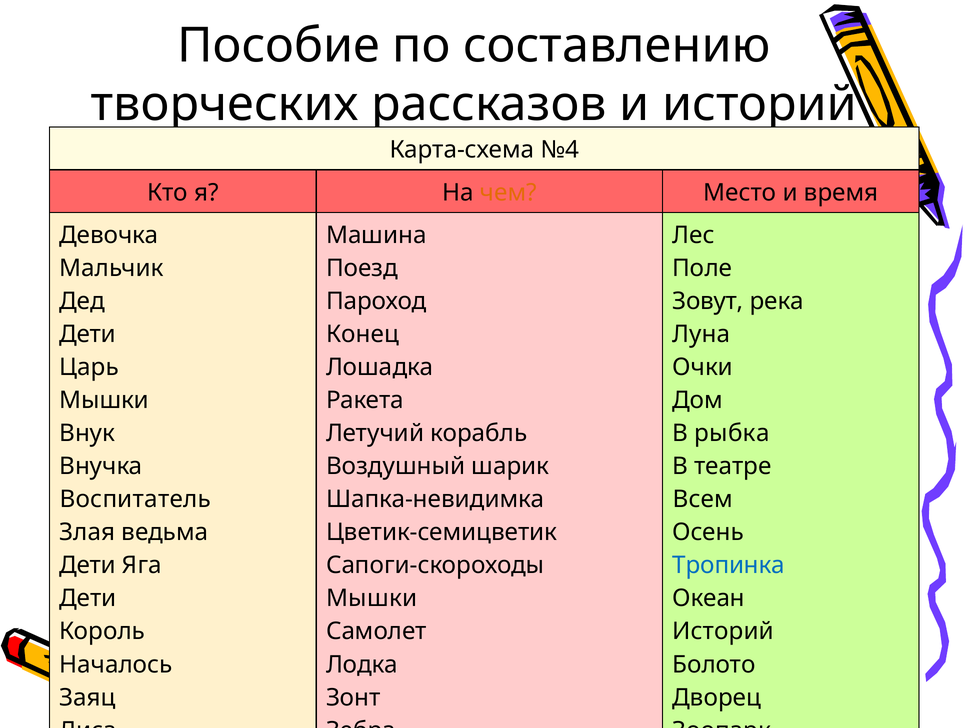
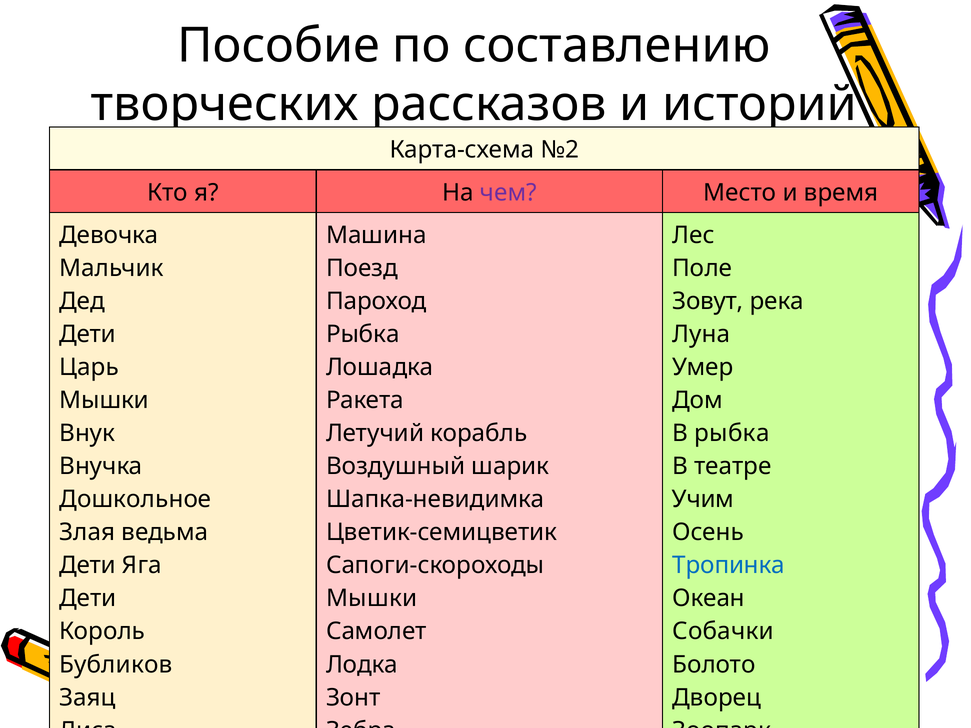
№4: №4 -> №2 (560, 150)
чем colour: orange -> purple (508, 193)
Конец: Конец -> Рыбка (363, 334)
Очки: Очки -> Умер (703, 367)
Воспитатель: Воспитатель -> Дошкольное (135, 500)
Всем: Всем -> Учим (703, 500)
Историй: Историй -> Собачки (723, 632)
Началось: Началось -> Бубликов (116, 665)
